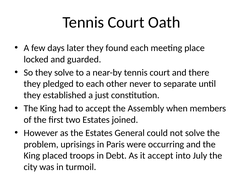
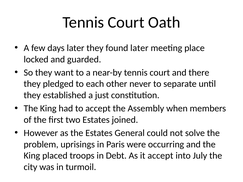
found each: each -> later (139, 48)
they solve: solve -> want (64, 73)
